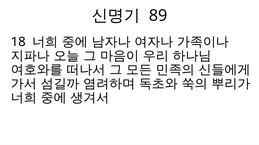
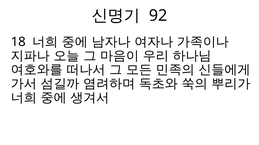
89: 89 -> 92 (158, 16)
